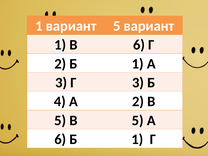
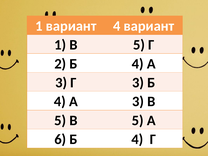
вариант 5: 5 -> 4 (117, 26)
1 В 6: 6 -> 5 (139, 45)
2 Б 1: 1 -> 4 (138, 64)
2: 2 -> 3 (138, 102)
6 Б 1: 1 -> 4 (137, 139)
